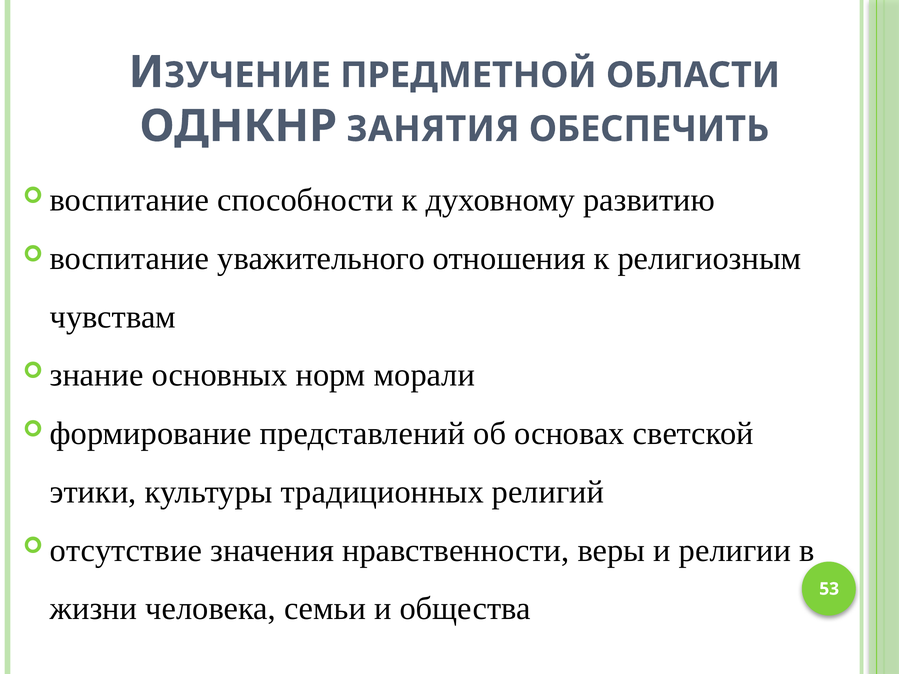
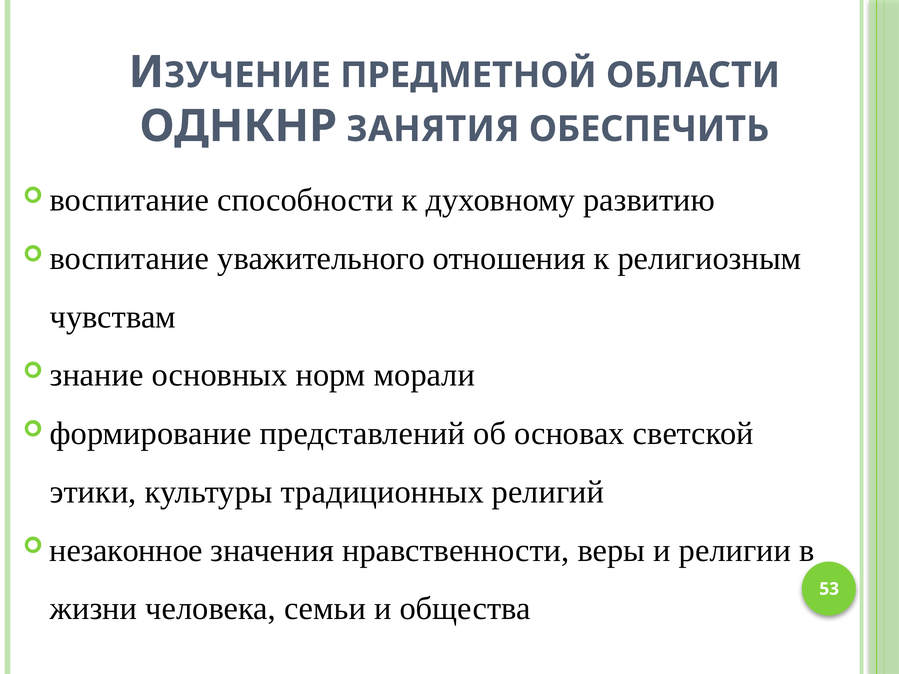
отсутствие: отсутствие -> незаконное (126, 551)
